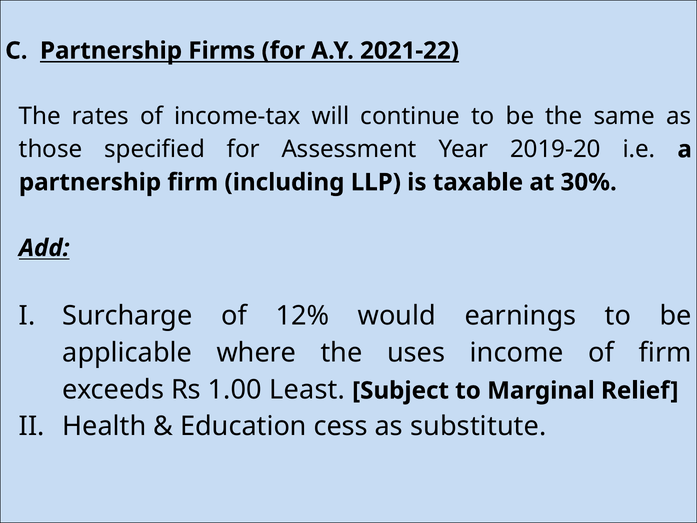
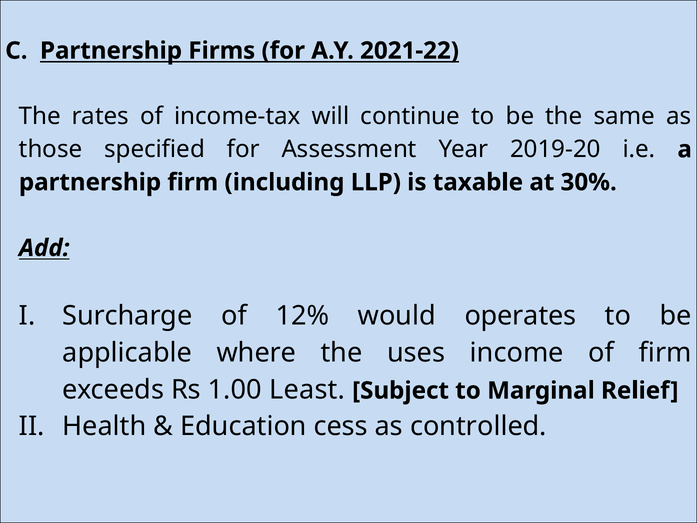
earnings: earnings -> operates (520, 316)
substitute: substitute -> controlled (478, 426)
